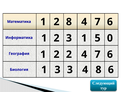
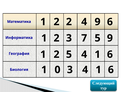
2 8: 8 -> 2 (69, 22)
7: 7 -> 9 (98, 22)
3 1: 1 -> 7 (84, 38)
5 0: 0 -> 9 (110, 38)
2 2: 2 -> 5 (69, 54)
7: 7 -> 1 (98, 54)
1 3: 3 -> 0 (57, 69)
3 4 8: 8 -> 1 (98, 69)
